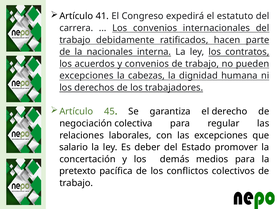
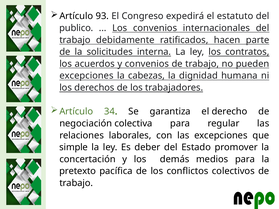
41: 41 -> 93 (102, 16)
carrera: carrera -> publico (76, 28)
nacionales: nacionales -> solicitudes (110, 52)
45: 45 -> 34 (109, 112)
salario: salario -> simple (74, 147)
